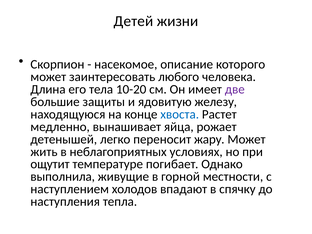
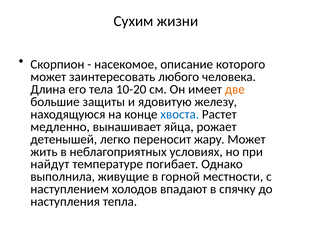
Детей: Детей -> Сухим (134, 21)
две colour: purple -> orange (235, 89)
ощутит: ощутит -> найдут (50, 164)
